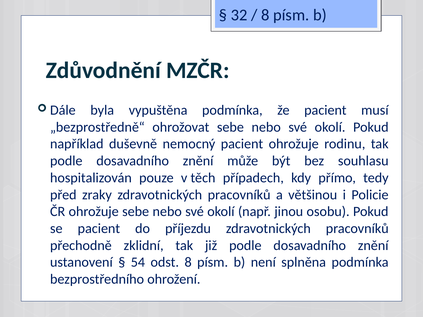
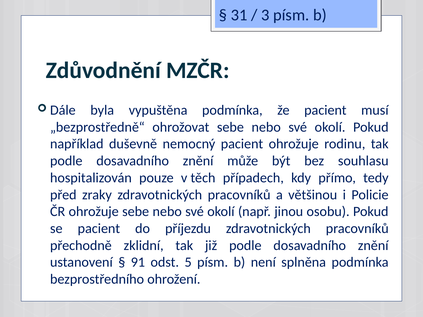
32: 32 -> 31 (239, 15)
8: 8 -> 3 (265, 15)
54: 54 -> 91 (138, 263)
odst 8: 8 -> 5 (188, 263)
